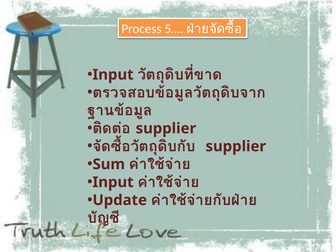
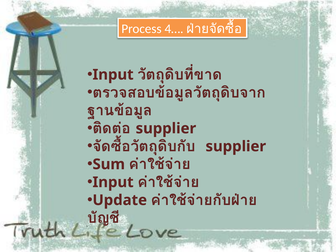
5…: 5… -> 4… (174, 29)
